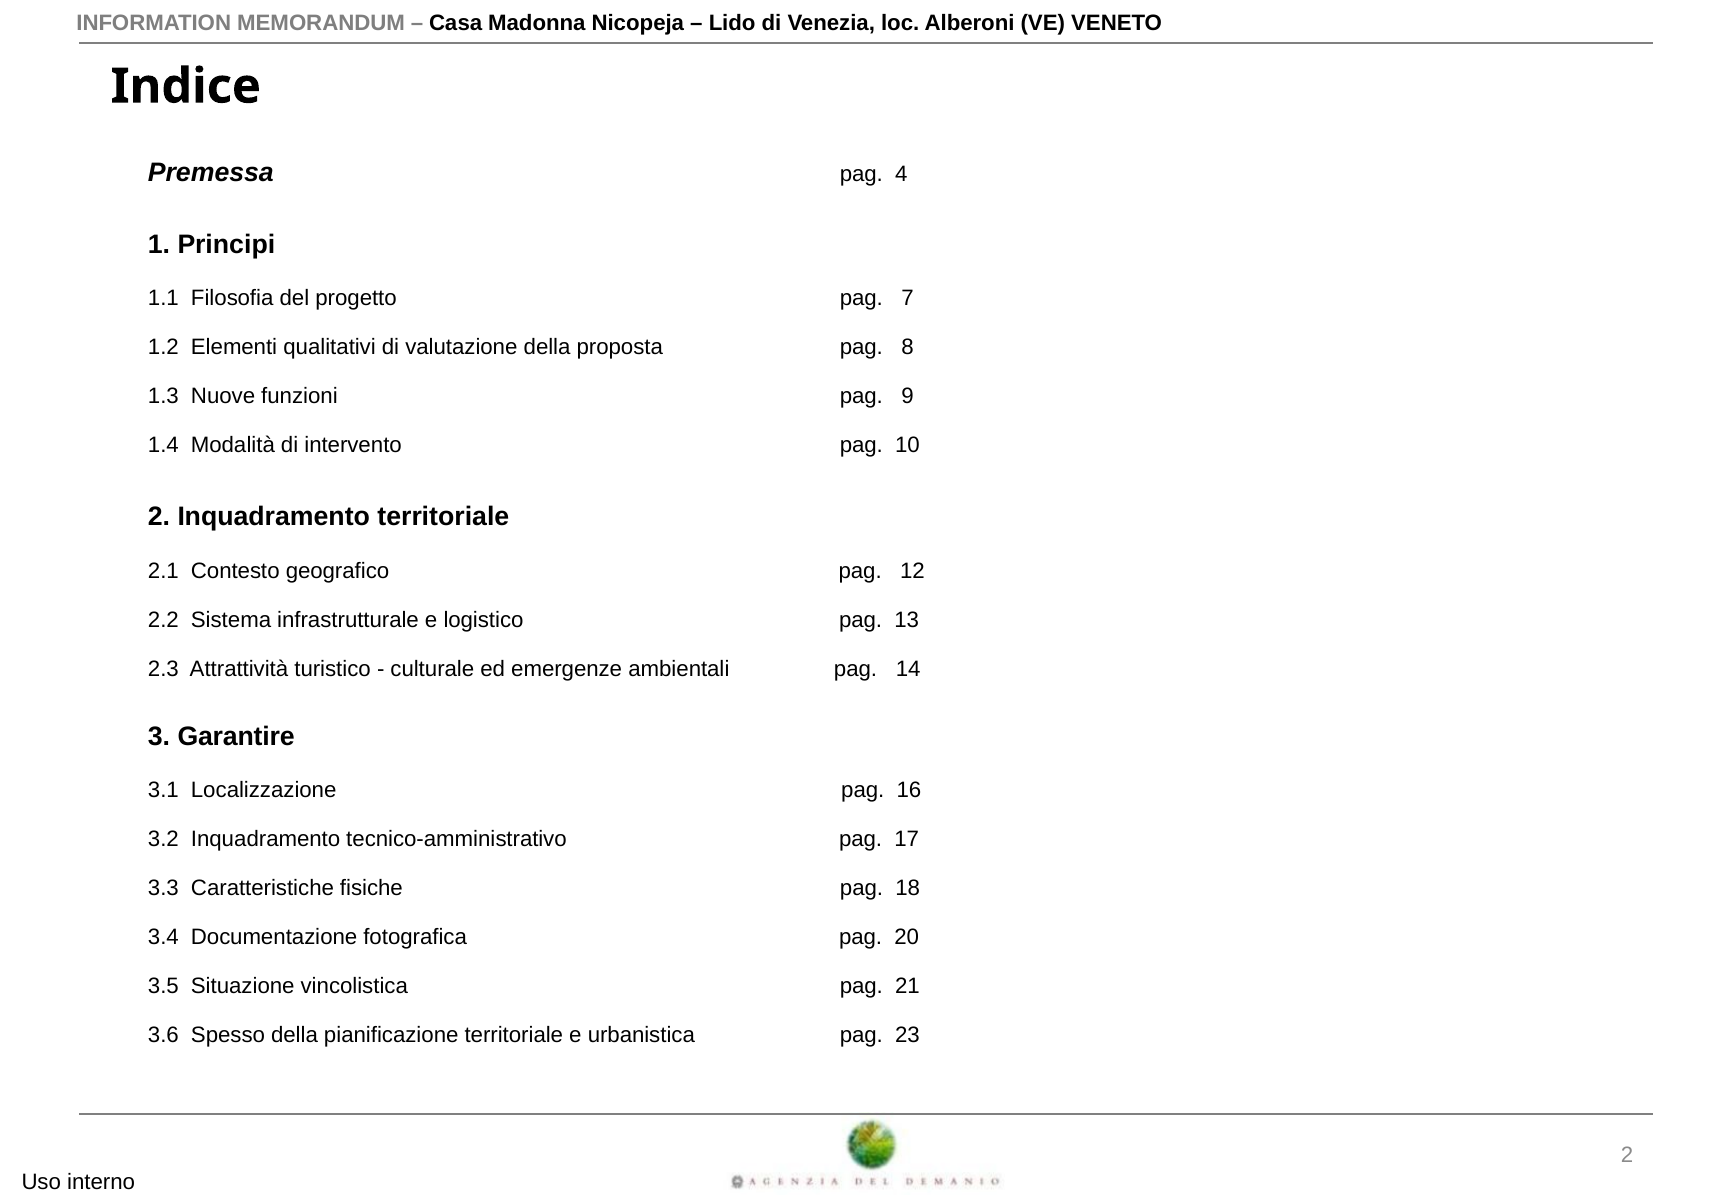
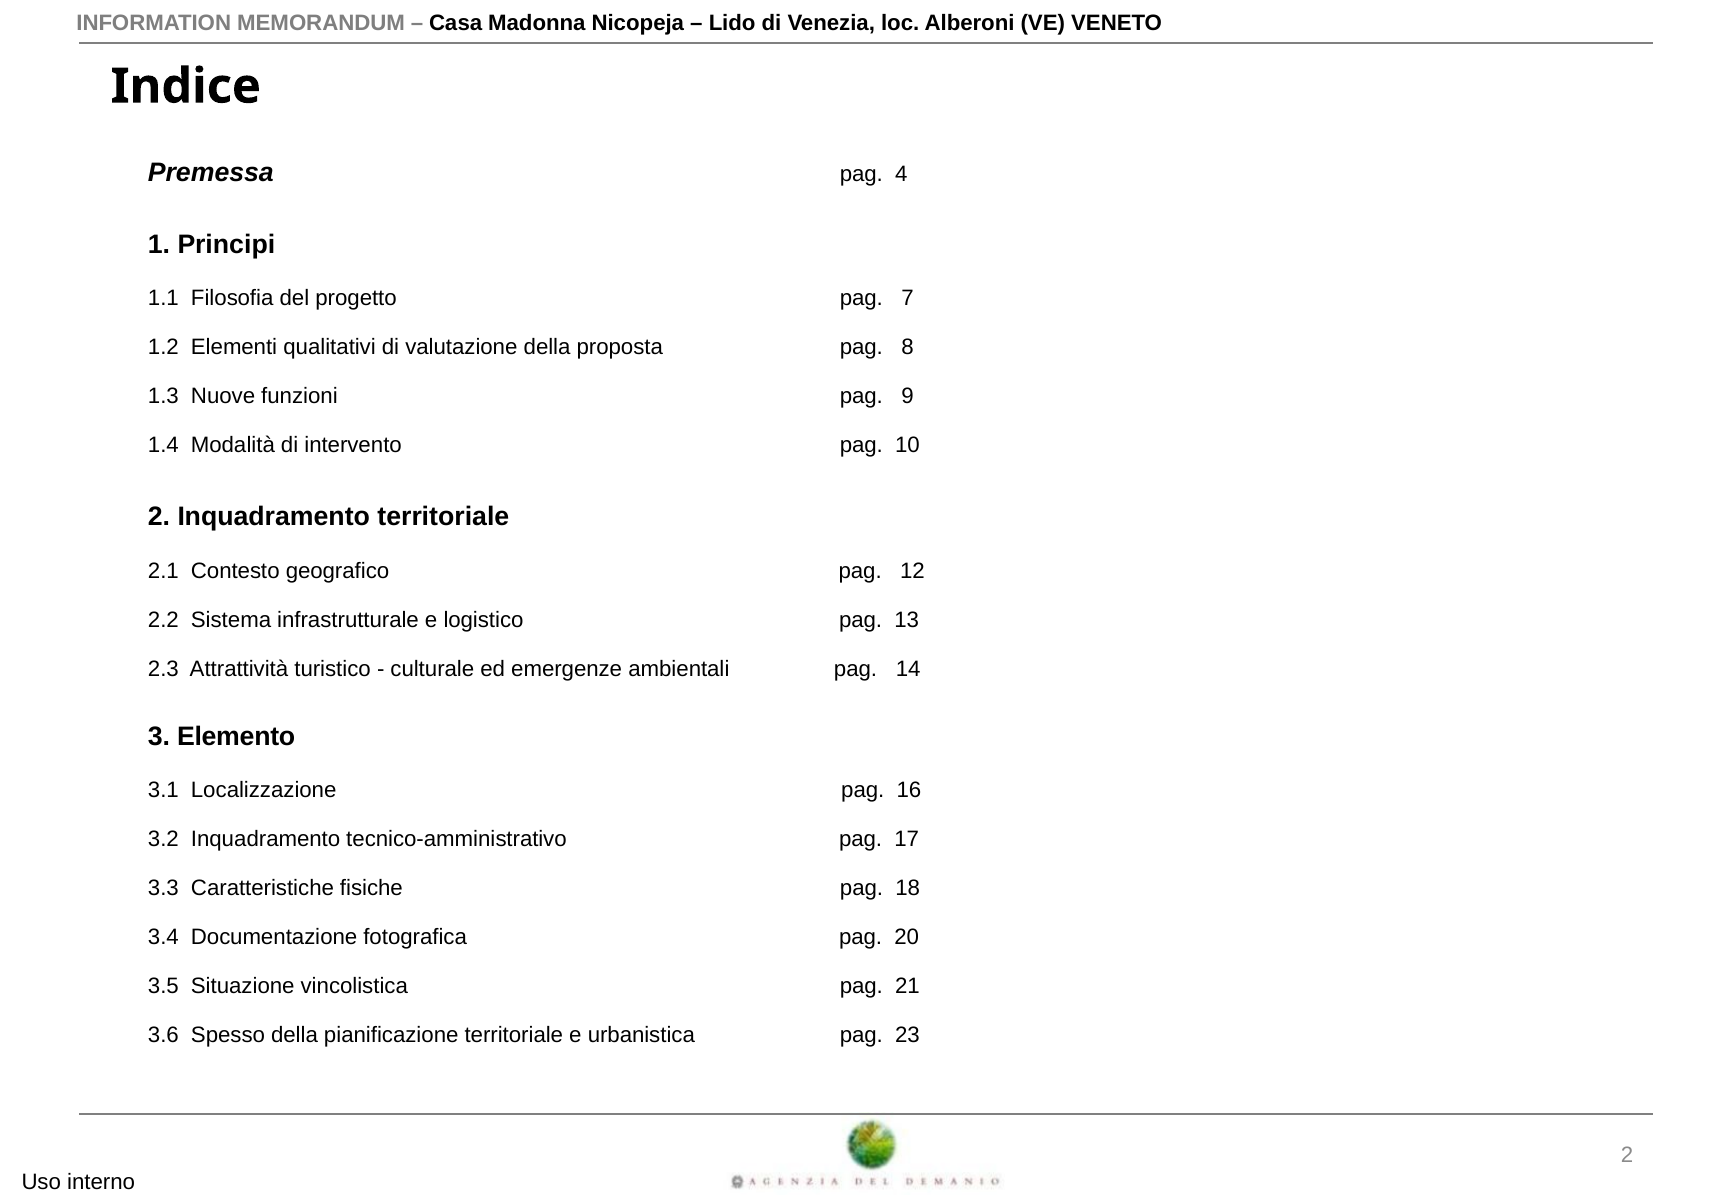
Garantire: Garantire -> Elemento (236, 737)
